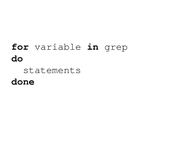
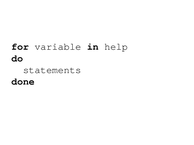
grep: grep -> help (116, 47)
